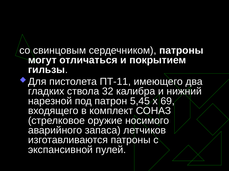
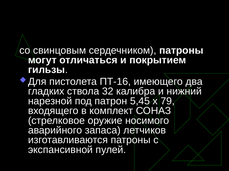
ПТ-11: ПТ-11 -> ПТ-16 (115, 82)
69: 69 -> 79 (168, 101)
